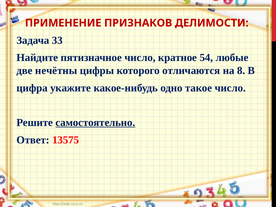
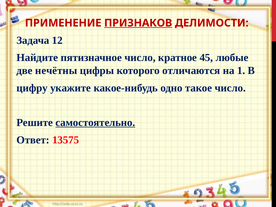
ПРИЗНАКОВ underline: none -> present (138, 23)
33: 33 -> 12 (57, 40)
54: 54 -> 45 (206, 58)
8: 8 -> 1 (241, 71)
цифра: цифра -> цифру (32, 88)
